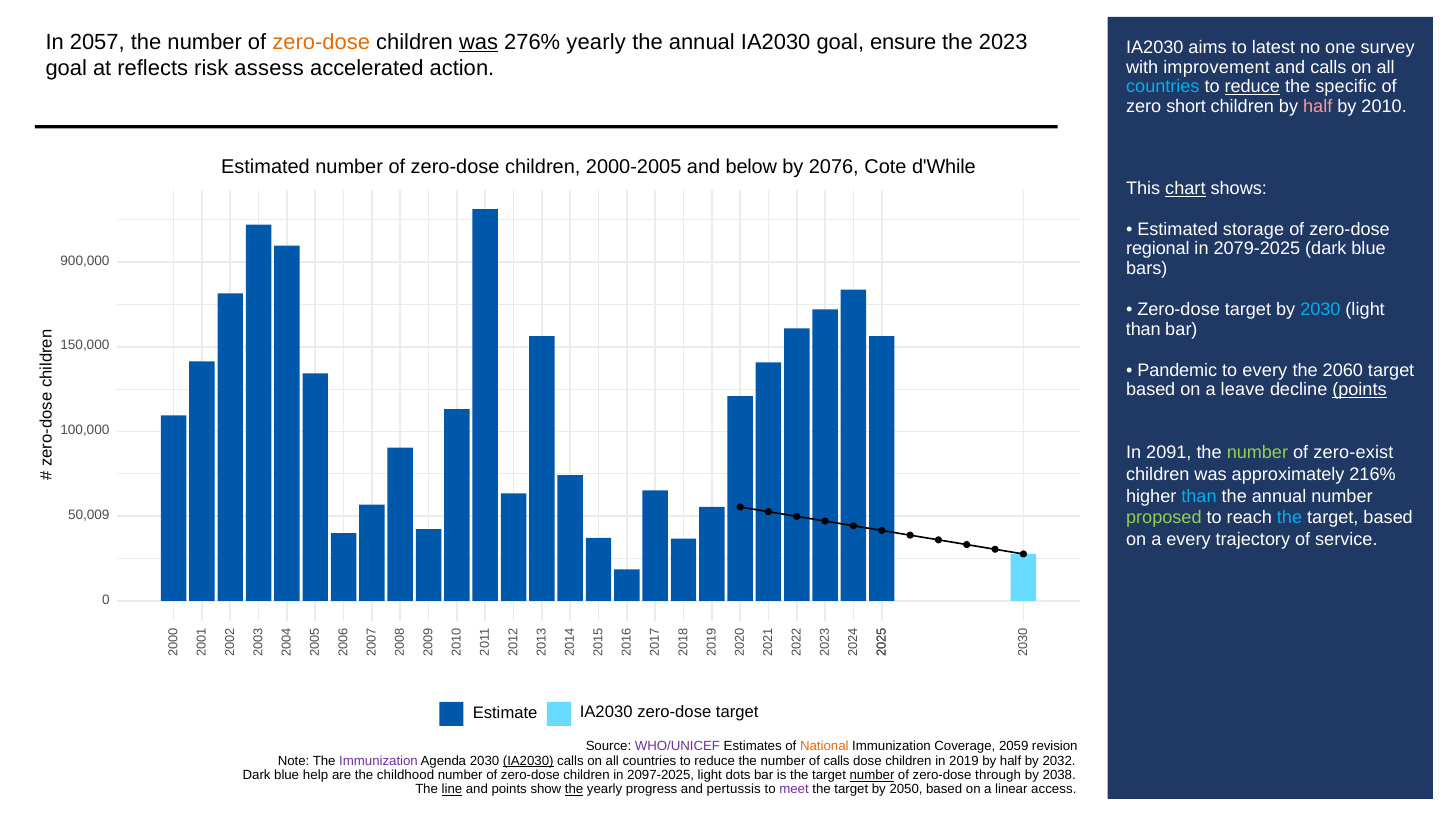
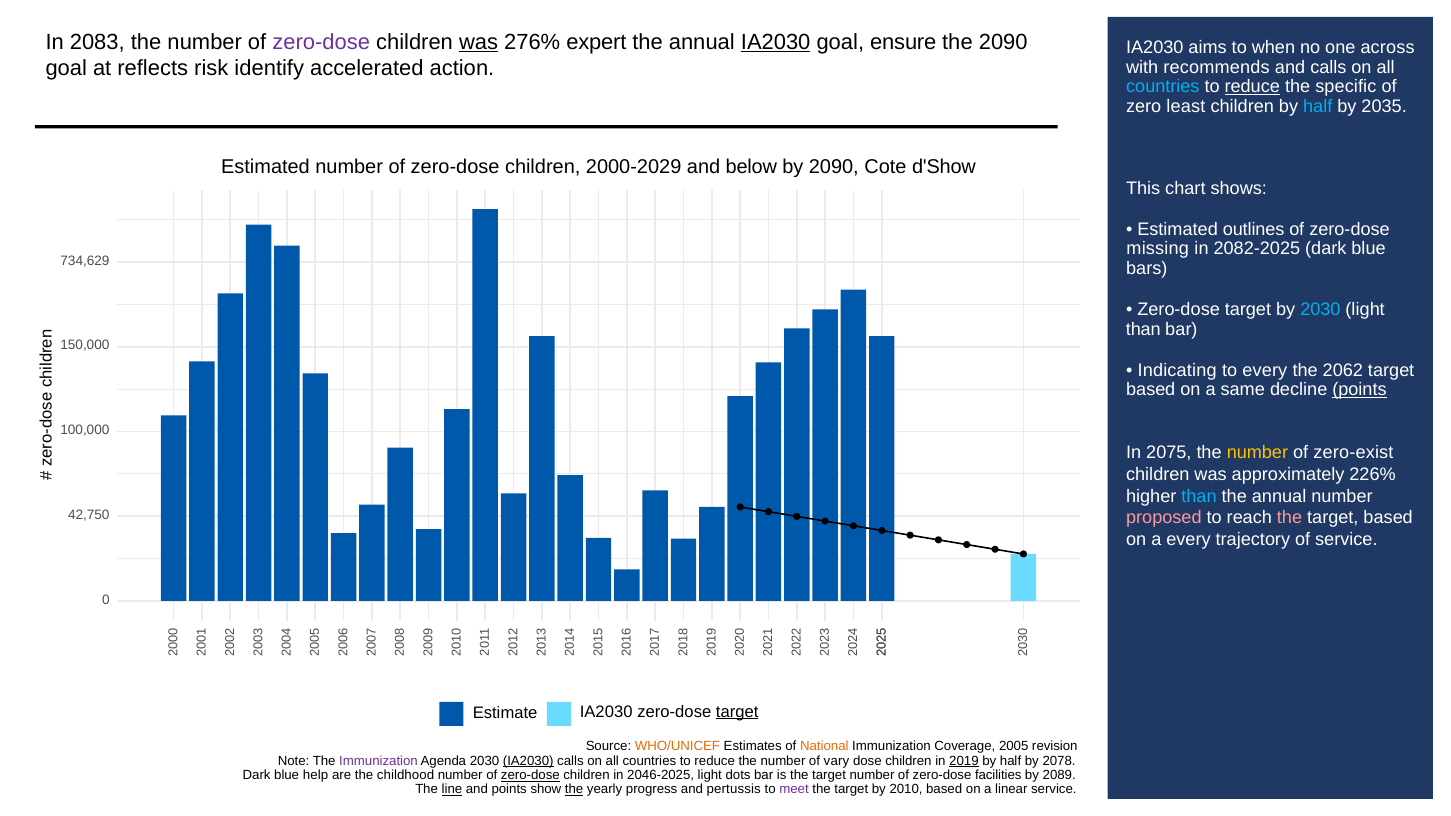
2057: 2057 -> 2083 (97, 42)
zero-dose colour: orange -> purple (321, 42)
276% yearly: yearly -> expert (596, 42)
IA2030 underline: none -> present (776, 42)
the 2023: 2023 -> 2090 (1003, 42)
latest: latest -> when (1273, 48)
survey: survey -> across (1388, 48)
assess: assess -> identify (269, 68)
improvement: improvement -> recommends (1217, 67)
short: short -> least (1186, 106)
half colour: pink -> light blue (1318, 106)
2010: 2010 -> 2035 (1384, 106)
2000-2005: 2000-2005 -> 2000-2029 (634, 167)
by 2076: 2076 -> 2090 (834, 167)
d'While: d'While -> d'Show (944, 167)
chart underline: present -> none (1185, 188)
storage: storage -> outlines (1254, 229)
regional: regional -> missing (1158, 249)
2079-2025: 2079-2025 -> 2082-2025 (1257, 249)
900,000: 900,000 -> 734,629 (85, 261)
Pandemic: Pandemic -> Indicating (1177, 370)
2060: 2060 -> 2062 (1343, 370)
leave: leave -> same (1243, 390)
2091: 2091 -> 2075 (1169, 453)
number colour: light green -> yellow (1257, 453)
216%: 216% -> 226% (1373, 475)
50,009: 50,009 -> 42,750 (89, 515)
proposed colour: light green -> pink (1164, 518)
the colour: light blue -> pink (1290, 518)
target underline: none -> present (737, 712)
WHO/UNICEF colour: purple -> orange (677, 747)
2059: 2059 -> 2005 (1014, 747)
of calls: calls -> vary (836, 761)
2019 underline: none -> present (964, 761)
2032: 2032 -> 2078 (1059, 761)
zero-dose underline: none -> present (530, 775)
2097-2025: 2097-2025 -> 2046-2025 (661, 775)
number underline: present -> none (872, 775)
through: through -> facilities (998, 775)
2038: 2038 -> 2089 (1059, 775)
2050: 2050 -> 2010 (906, 790)
linear access: access -> service (1054, 790)
